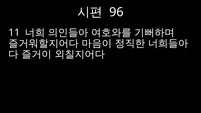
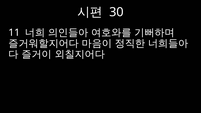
96: 96 -> 30 (116, 12)
